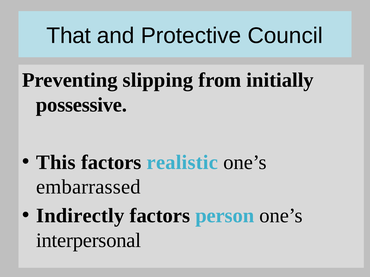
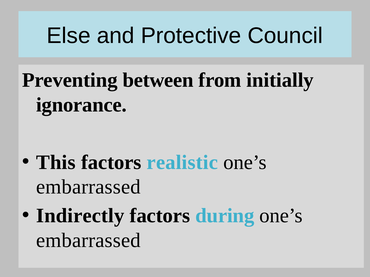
That: That -> Else (69, 36)
slipping: slipping -> between (158, 80)
possessive: possessive -> ignorance (81, 105)
person: person -> during (225, 216)
interpersonal: interpersonal -> embarrassed (88, 241)
